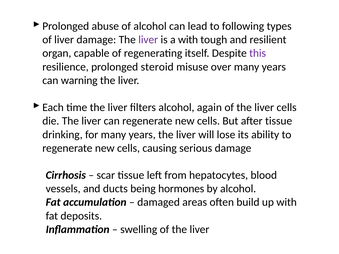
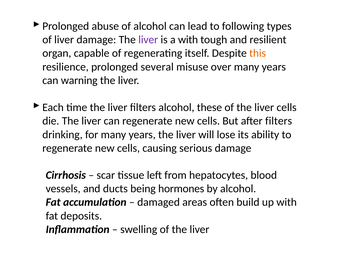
this colour: purple -> orange (258, 53)
steroid: steroid -> several (157, 67)
again: again -> these (209, 108)
after tissue: tissue -> filters (279, 121)
